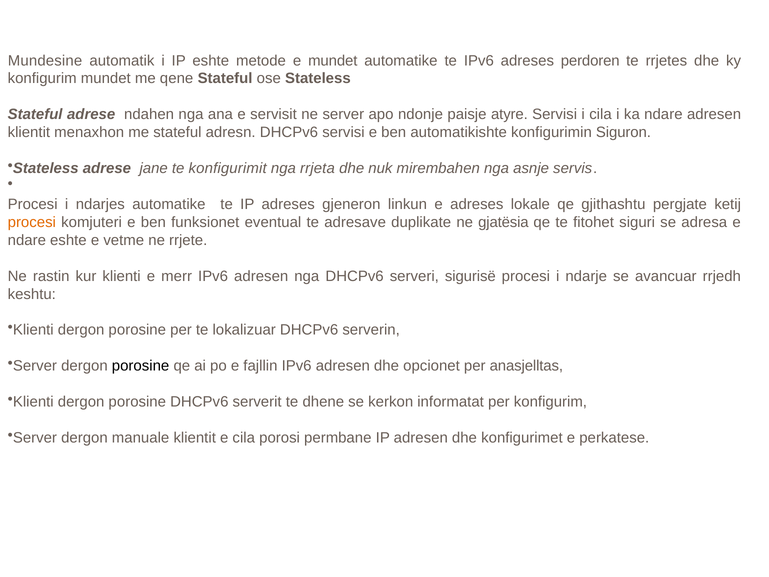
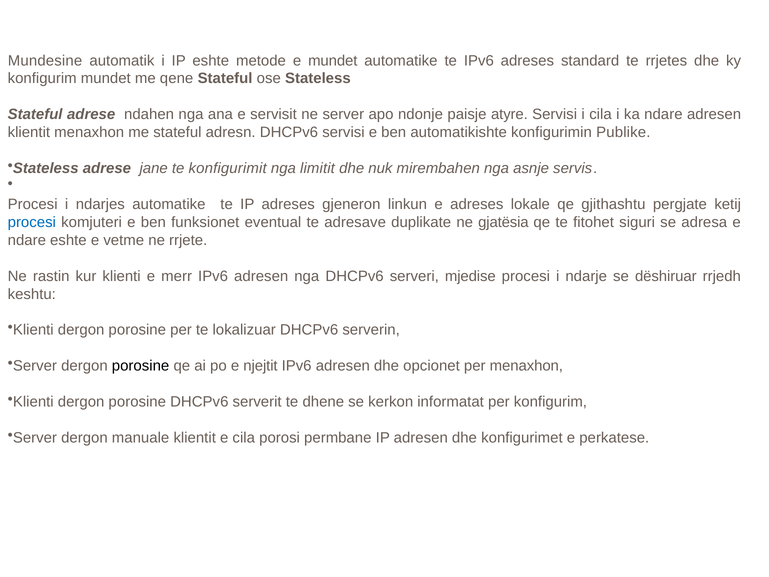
perdoren: perdoren -> standard (590, 61)
Siguron: Siguron -> Publike (623, 132)
rrjeta: rrjeta -> limitit (317, 168)
procesi colour: orange -> blue (32, 222)
sigurisë: sigurisë -> mjedise (470, 276)
avancuar: avancuar -> dëshiruar (666, 276)
fajllin: fajllin -> njejtit (260, 366)
per anasjelltas: anasjelltas -> menaxhon (526, 366)
